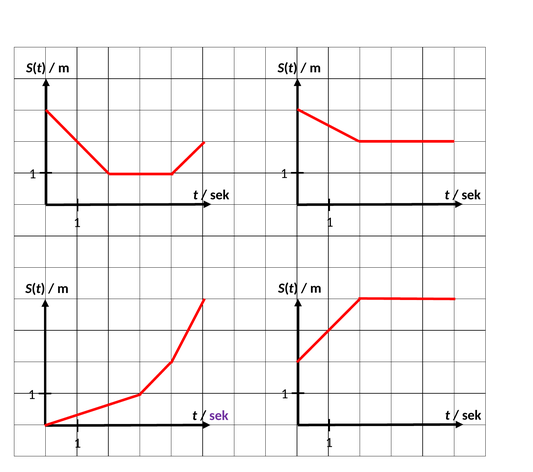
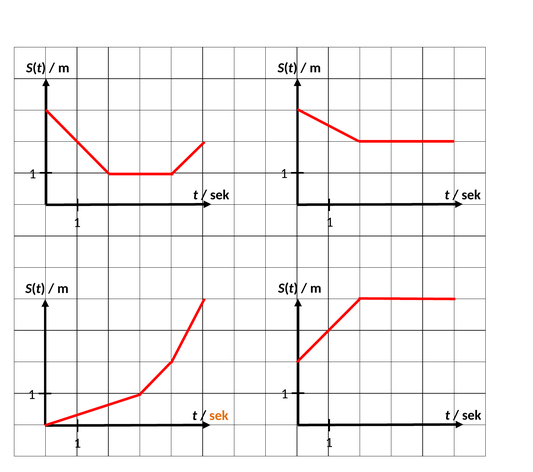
sek colour: purple -> orange (219, 416)
